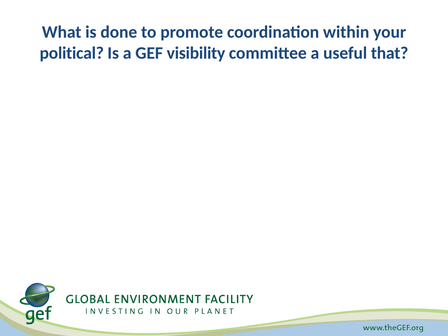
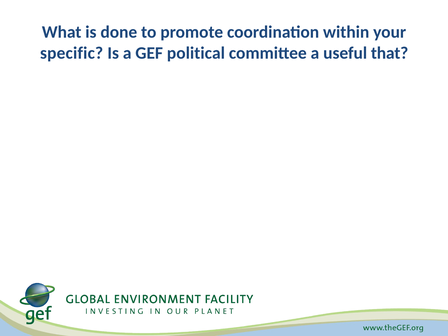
political: political -> specific (72, 53)
visibility: visibility -> political (196, 53)
